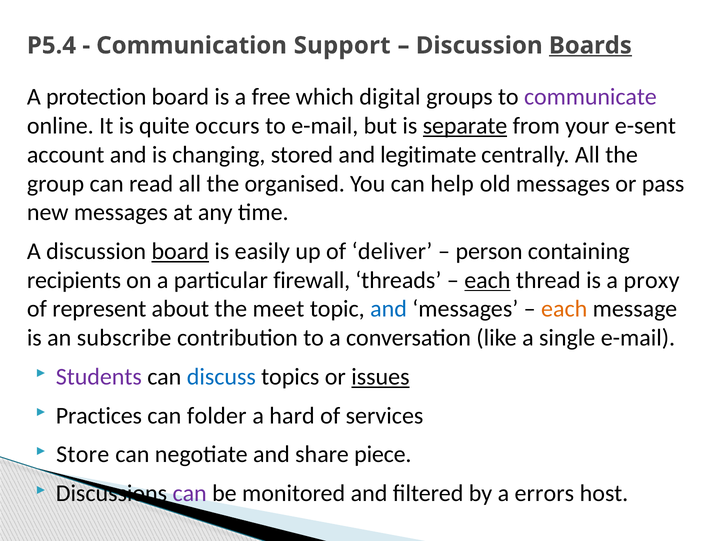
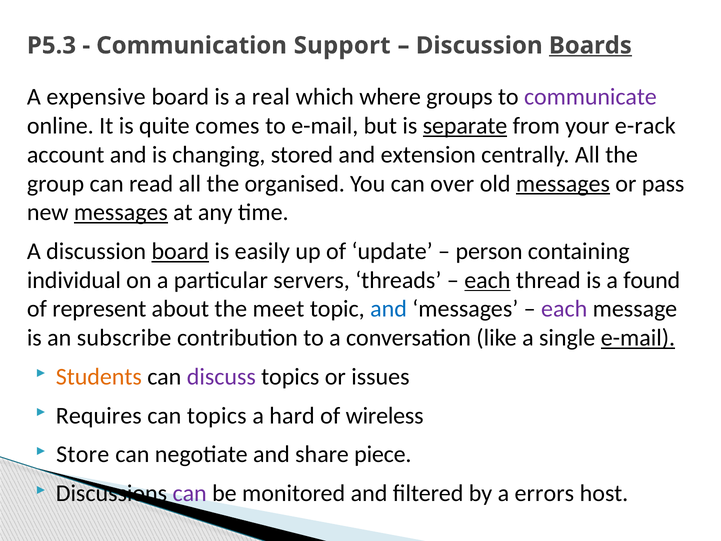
P5.4: P5.4 -> P5.3 (51, 45)
protection: protection -> expensive (96, 97)
free: free -> real (271, 97)
digital: digital -> where (390, 97)
occurs: occurs -> comes (227, 126)
e-sent: e-sent -> e-rack (645, 126)
legitimate: legitimate -> extension (428, 155)
help: help -> over (452, 184)
messages underline: none -> present (563, 184)
messages underline: none -> present (121, 212)
deliver: deliver -> update (392, 251)
recipients: recipients -> individual (74, 280)
firewall: firewall -> servers (312, 280)
proxy: proxy -> found (652, 280)
each colour: orange -> purple (564, 309)
e-mail underline: none -> present (638, 338)
Students colour: purple -> orange (99, 377)
discuss colour: blue -> purple (221, 377)
issues underline: present -> none (380, 377)
Practices: Practices -> Requires (99, 415)
can folder: folder -> topics (217, 415)
services: services -> wireless (385, 415)
